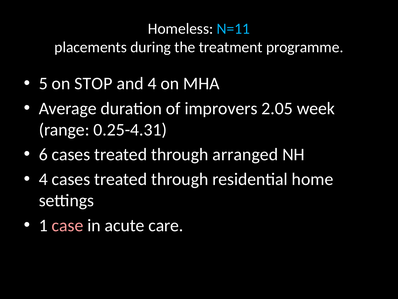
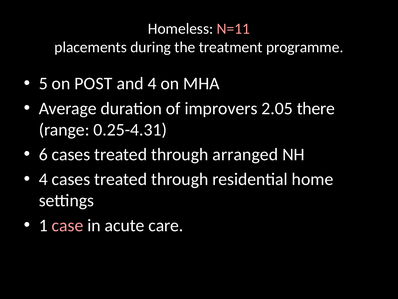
N=11 colour: light blue -> pink (233, 29)
STOP: STOP -> POST (93, 83)
week: week -> there (316, 108)
